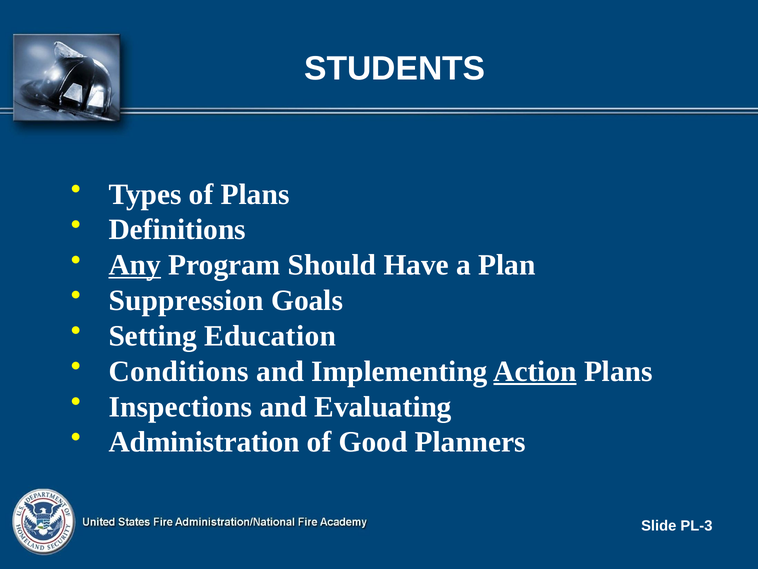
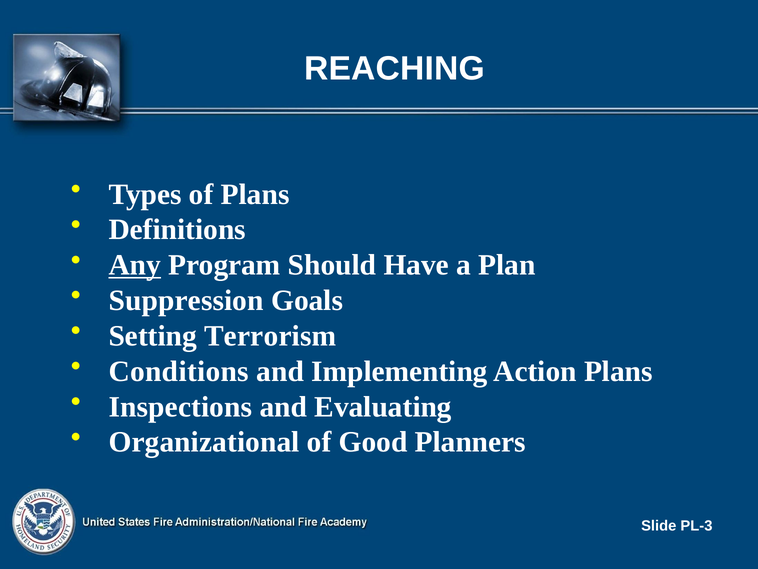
STUDENTS: STUDENTS -> REACHING (395, 69)
Education: Education -> Terrorism (270, 336)
Action underline: present -> none (535, 371)
Administration: Administration -> Organizational (204, 442)
